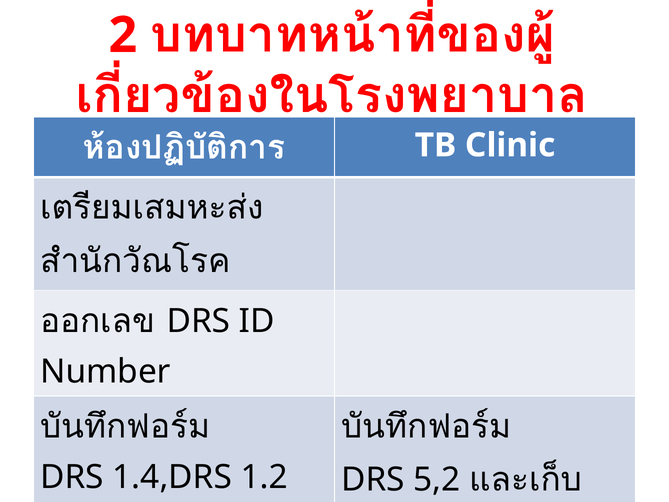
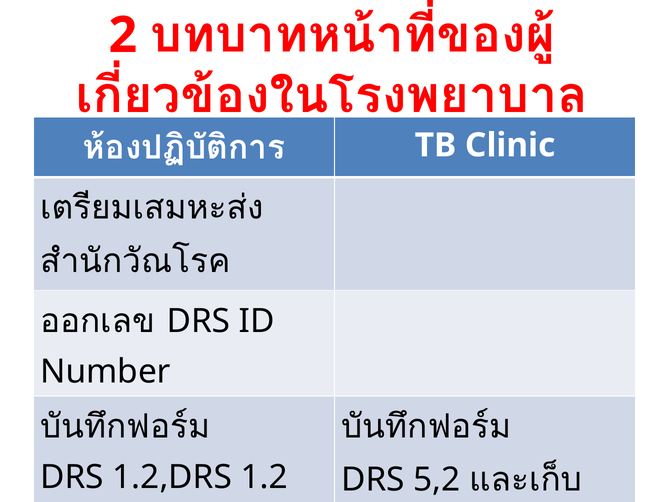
1.4,DRS: 1.4,DRS -> 1.2,DRS (172, 477)
